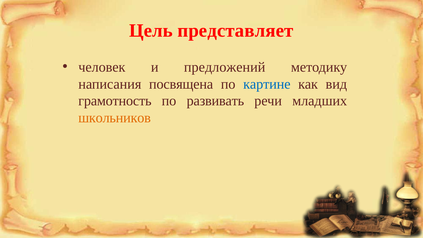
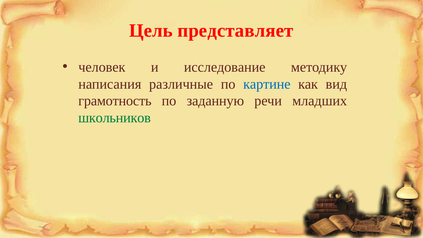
предложений: предложений -> исследование (225, 67)
посвящена: посвящена -> различные (181, 84)
развивать: развивать -> заданную (215, 101)
школьников colour: orange -> green (115, 118)
